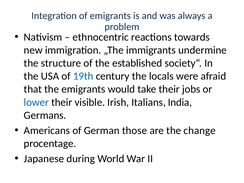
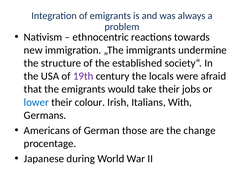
19th colour: blue -> purple (83, 76)
visible: visible -> colour (90, 102)
India: India -> With (180, 102)
